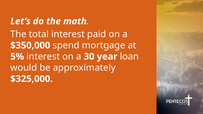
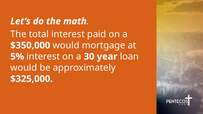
$350,000 spend: spend -> would (66, 45)
